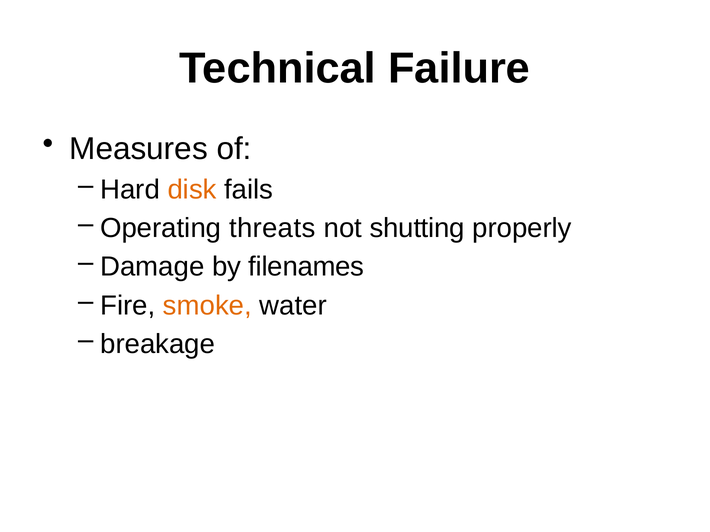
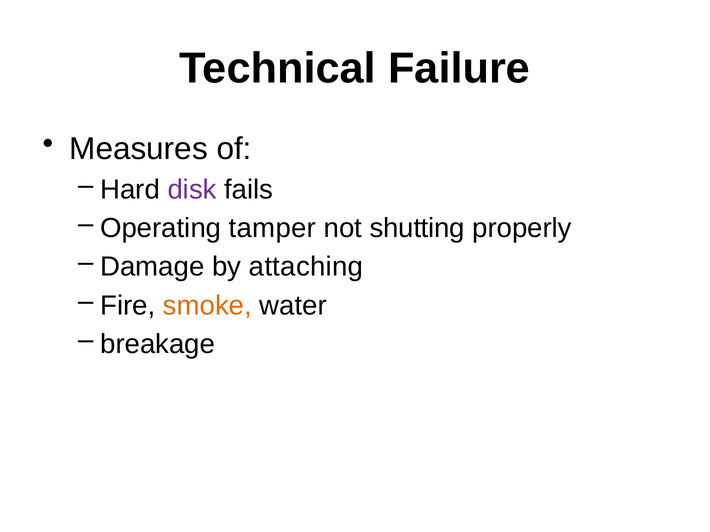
disk colour: orange -> purple (192, 190)
threats: threats -> tamper (272, 228)
filenames: filenames -> attaching (306, 267)
